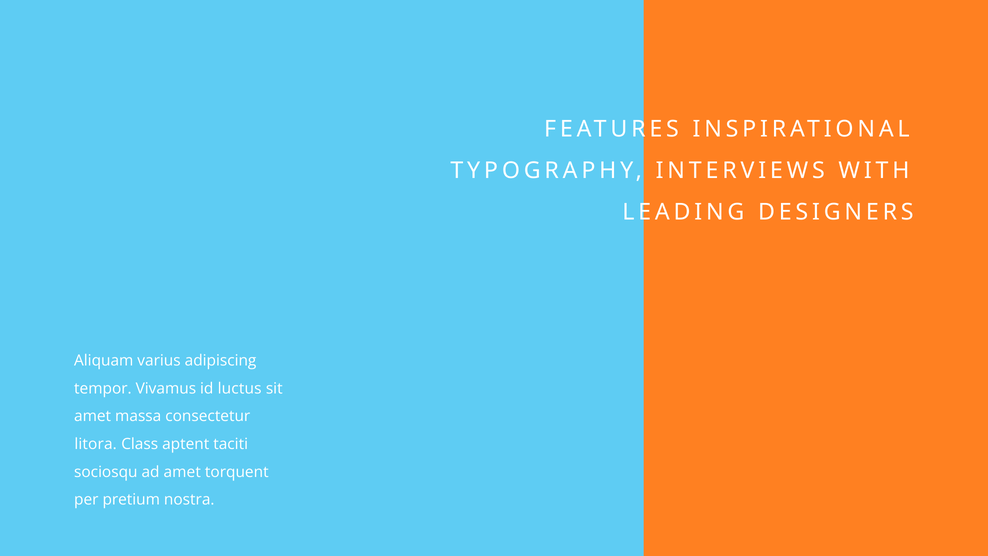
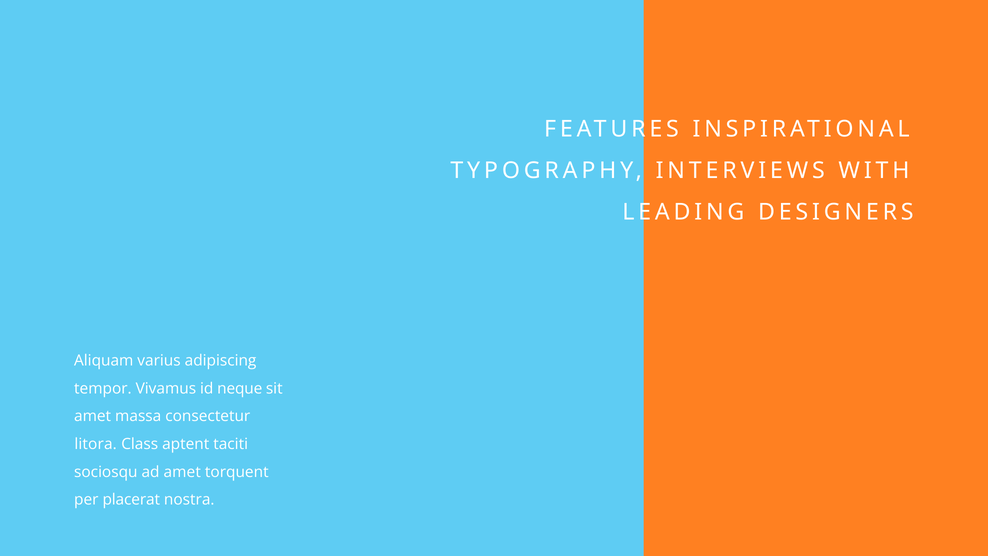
luctus: luctus -> neque (240, 388)
pretium: pretium -> placerat (131, 500)
